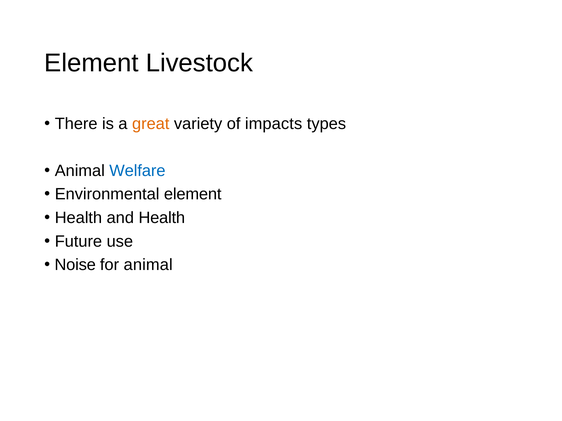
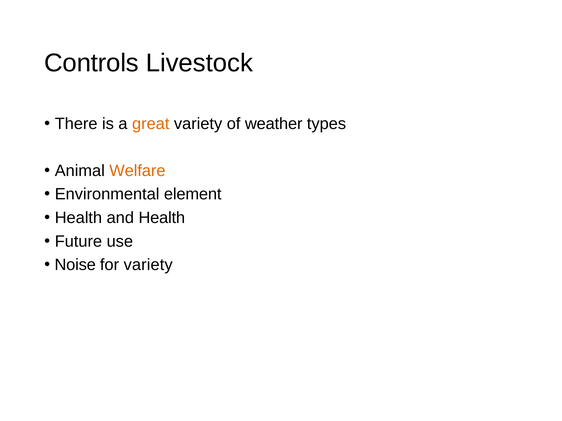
Element: Element -> Controls (92, 63)
impacts: impacts -> weather (274, 124)
Welfare colour: blue -> orange (137, 171)
for animal: animal -> variety (148, 265)
